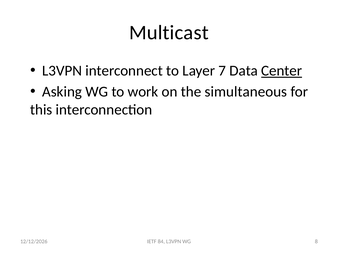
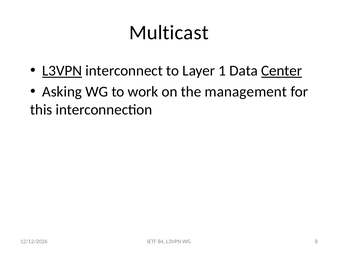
L3VPN underline: none -> present (62, 71)
7: 7 -> 1 (222, 71)
simultaneous: simultaneous -> management (246, 92)
